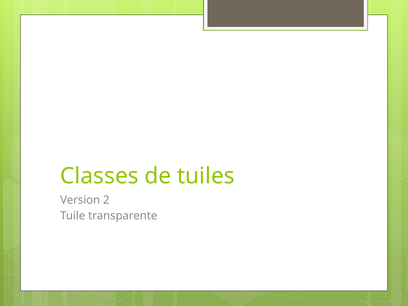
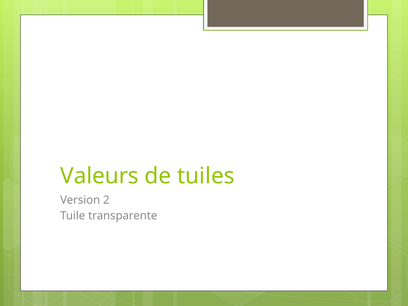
Classes: Classes -> Valeurs (100, 176)
